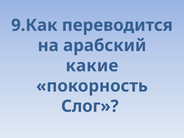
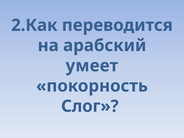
9.Как: 9.Как -> 2.Как (34, 25)
какие: какие -> умеет (92, 66)
